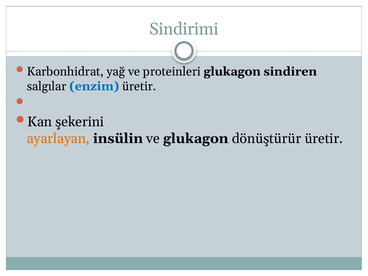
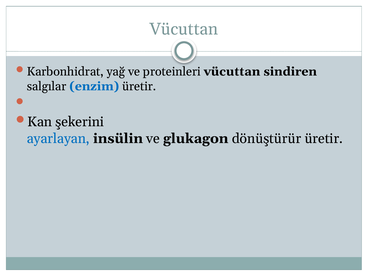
Sindirimi: Sindirimi -> Vücuttan (184, 29)
proteinleri glukagon: glukagon -> vücuttan (232, 71)
ayarlayan colour: orange -> blue (58, 138)
